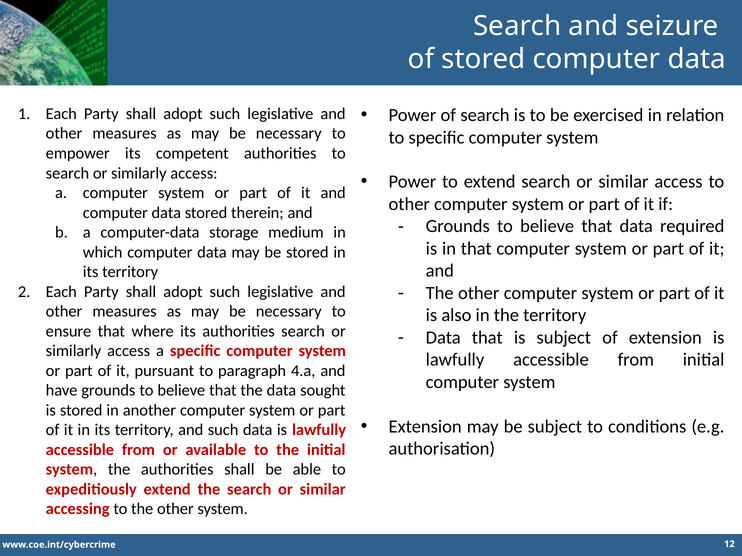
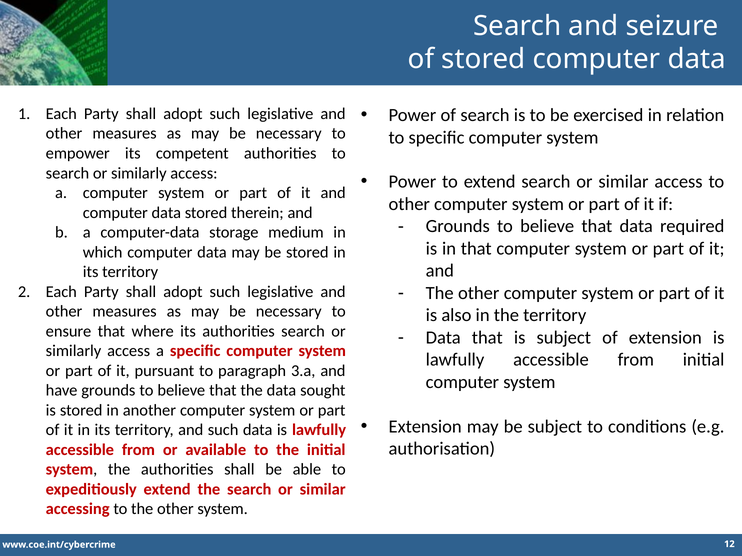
4.a: 4.a -> 3.a (303, 371)
